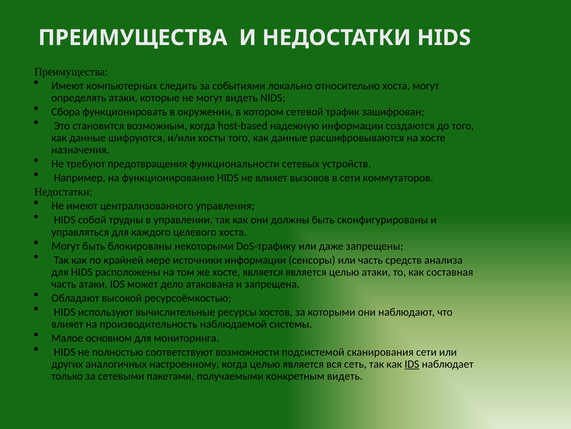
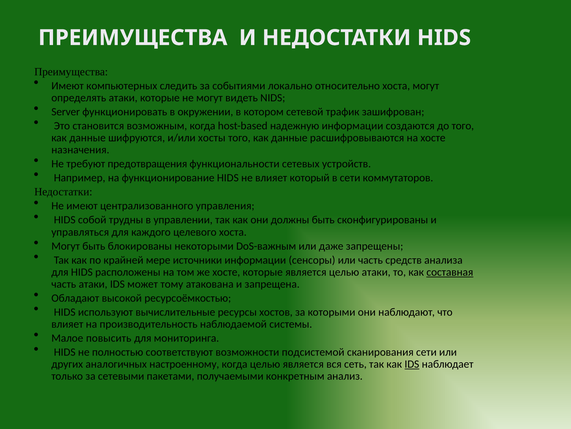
Сбора: Сбора -> Server (66, 112)
вызовов: вызовов -> который (310, 178)
DoS-трафику: DoS-трафику -> DoS-важным (266, 246)
хосте является: является -> которые (263, 272)
составная underline: none -> present (450, 272)
дело: дело -> тому (172, 284)
основном: основном -> повысить (109, 338)
конкретным видеть: видеть -> анализ (345, 376)
